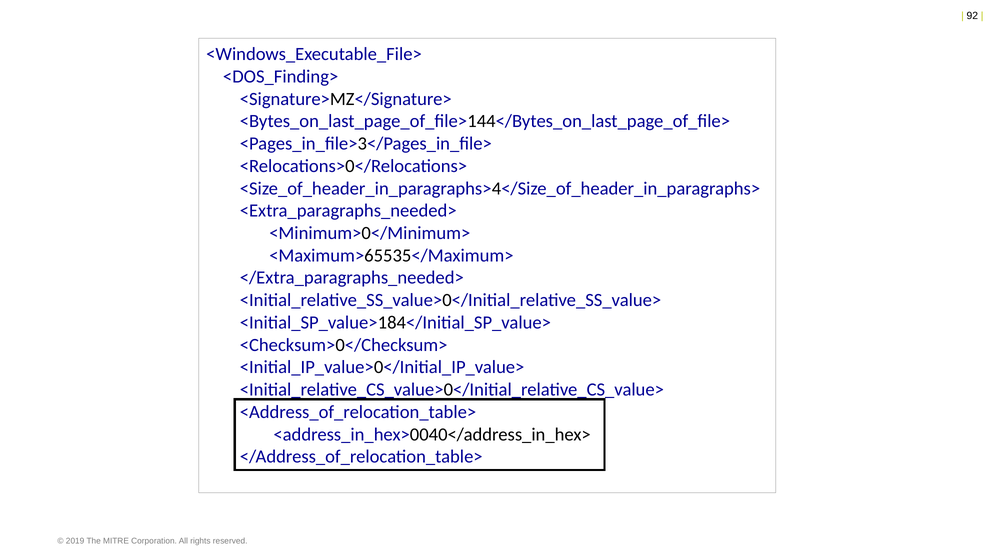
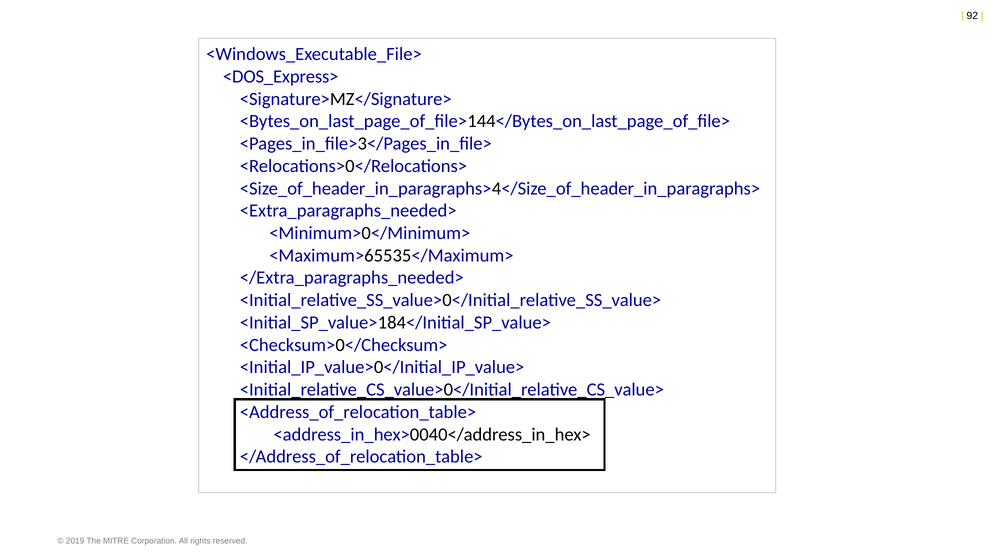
<DOS_Finding>: <DOS_Finding> -> <DOS_Express> (281, 77)
